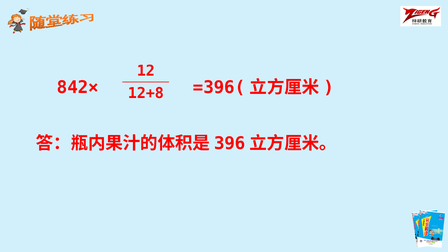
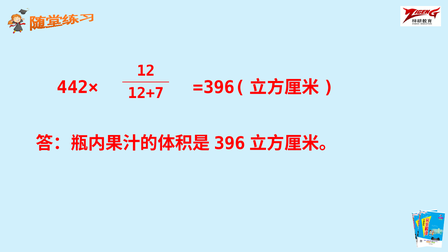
842×: 842× -> 442× (78, 87)
12+8: 12+8 -> 12+7 (146, 93)
